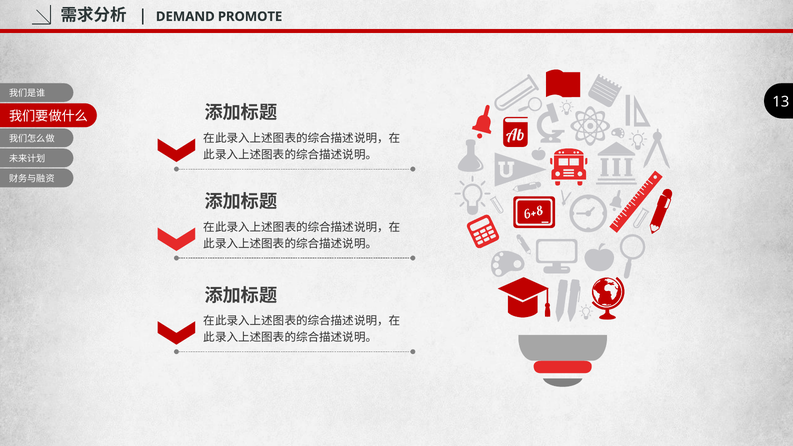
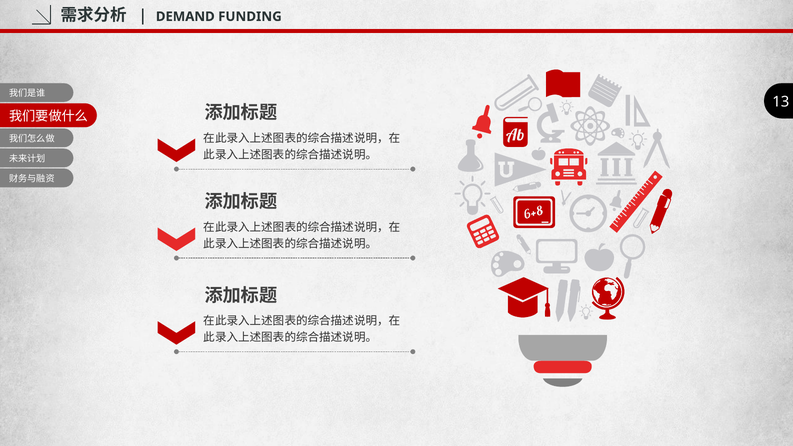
PROMOTE: PROMOTE -> FUNDING (250, 17)
